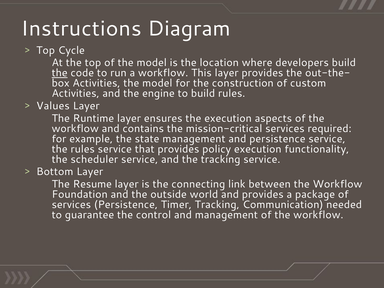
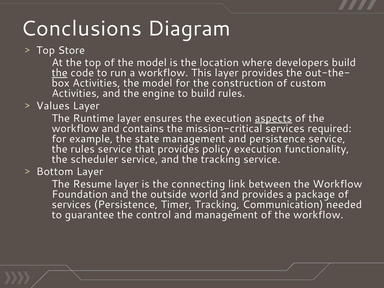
Instructions: Instructions -> Conclusions (81, 28)
Cycle: Cycle -> Store (71, 50)
aspects underline: none -> present (273, 118)
